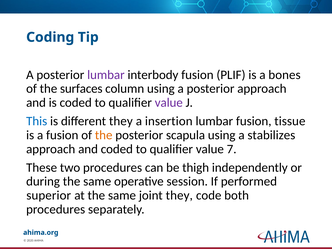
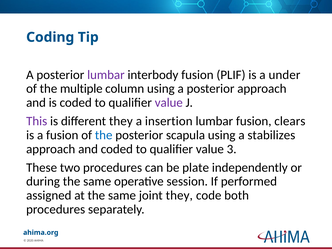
bones: bones -> under (284, 75)
surfaces: surfaces -> multiple (81, 89)
This colour: blue -> purple (37, 121)
tissue: tissue -> clears (290, 121)
the colour: orange -> blue (104, 135)
7: 7 -> 3 (232, 149)
thigh: thigh -> plate (196, 168)
superior: superior -> assigned (49, 195)
